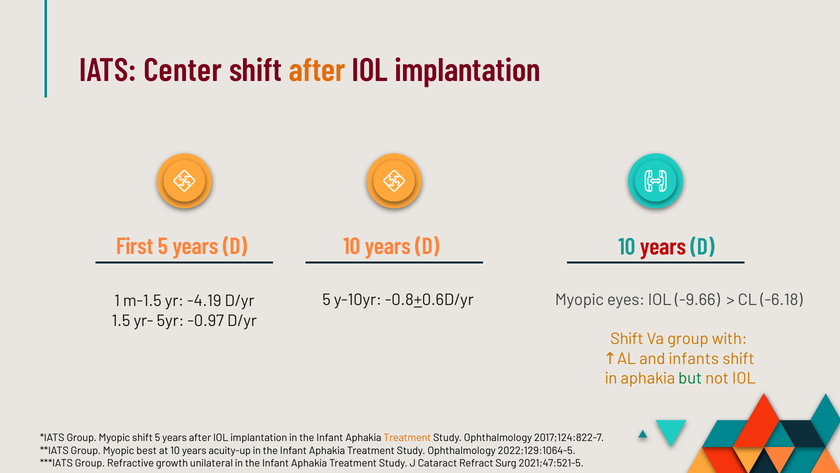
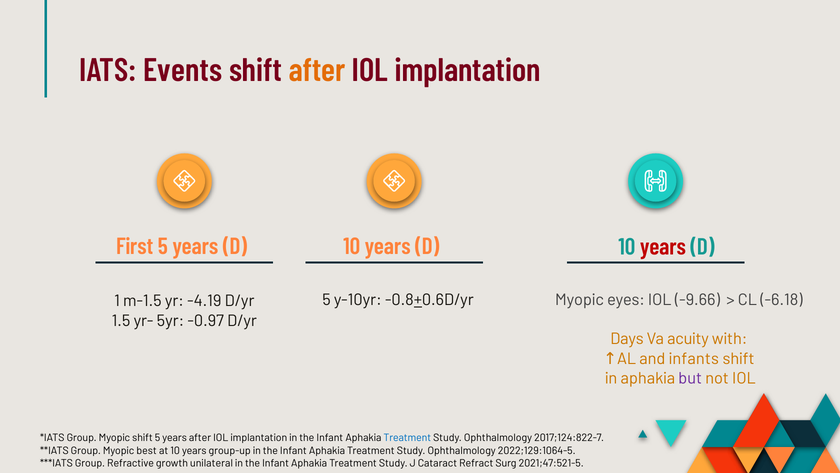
Center: Center -> Events (183, 71)
Shift: Shift -> Days (627, 339)
Va group: group -> acuity (688, 339)
but colour: green -> purple (690, 378)
Treatment colour: orange -> blue (407, 437)
acuity-up: acuity-up -> group-up (230, 450)
